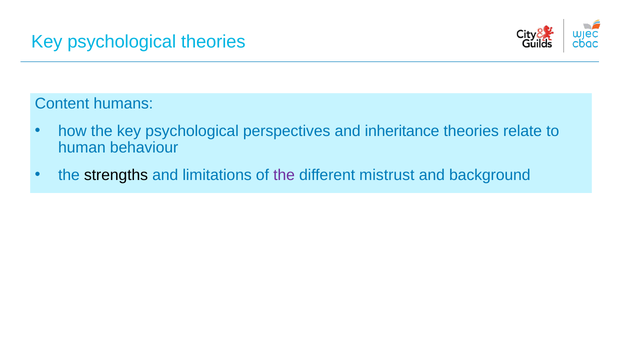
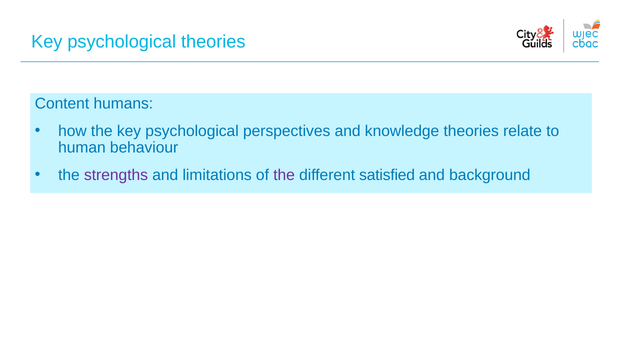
inheritance: inheritance -> knowledge (402, 131)
strengths colour: black -> purple (116, 175)
mistrust: mistrust -> satisfied (387, 175)
